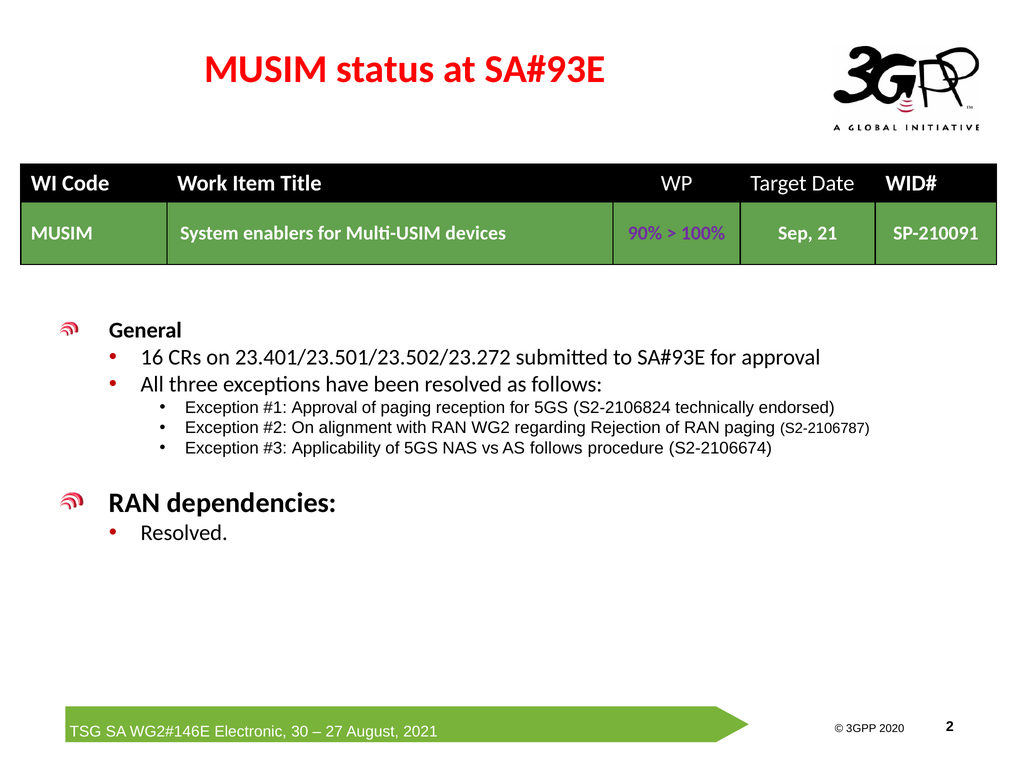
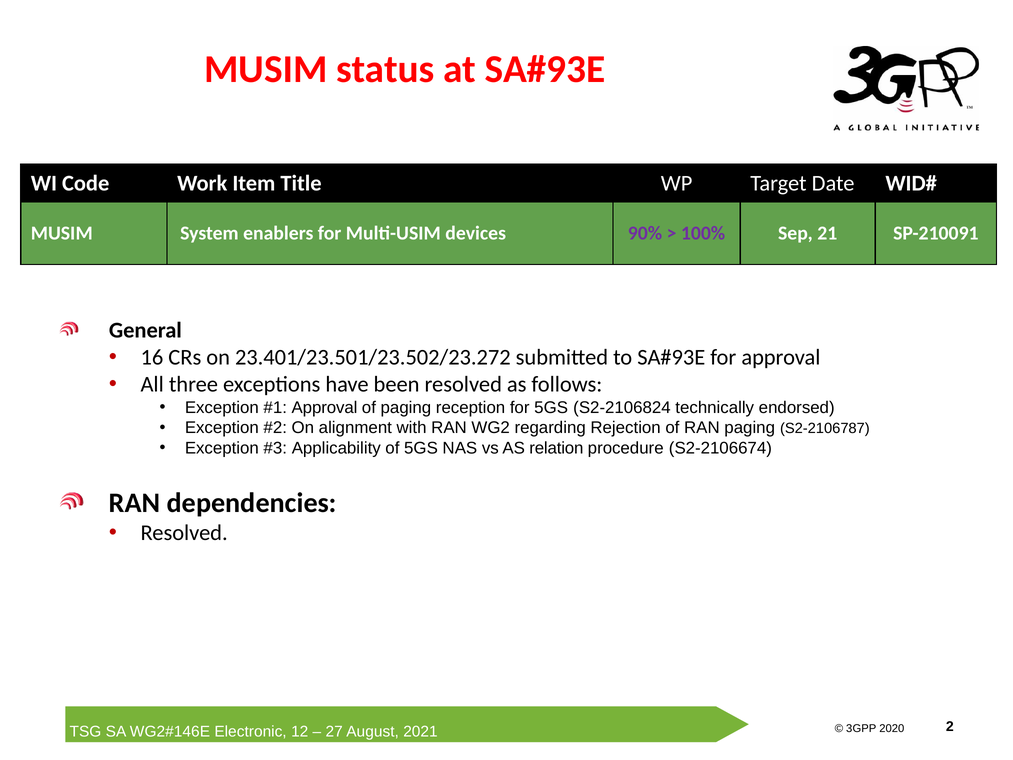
vs AS follows: follows -> relation (556, 448)
30: 30 -> 12 (300, 731)
